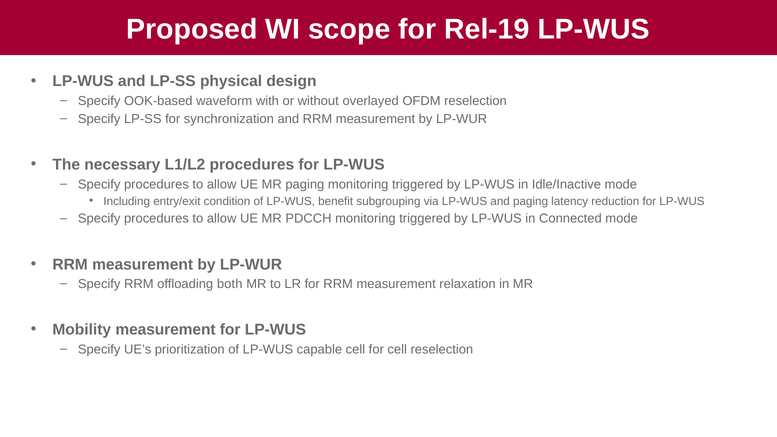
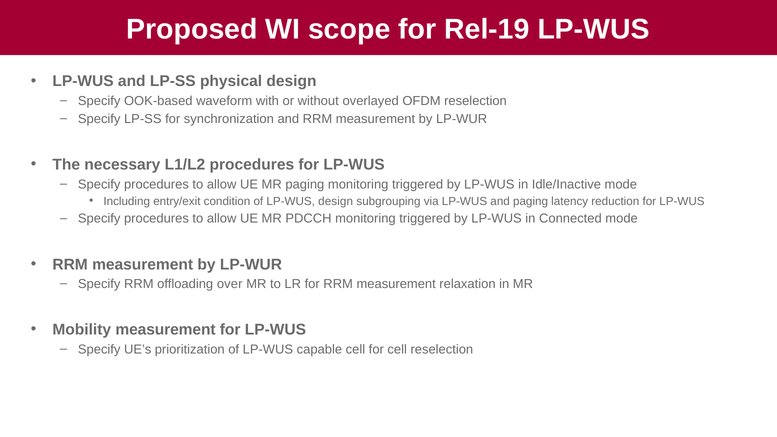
LP-WUS benefit: benefit -> design (336, 201)
both: both -> over (230, 284)
